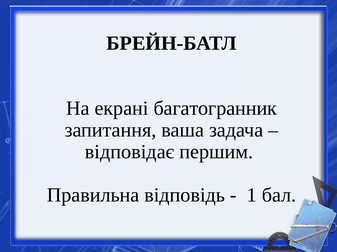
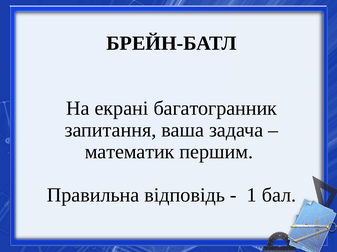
відповідає: відповідає -> математик (130, 152)
